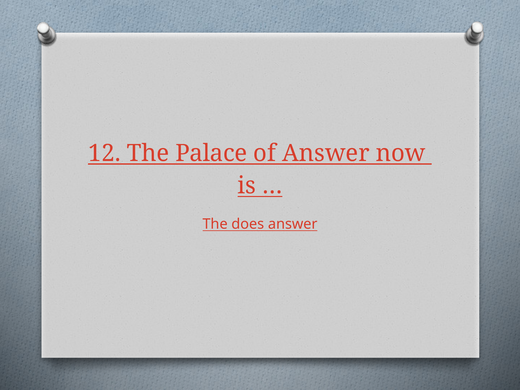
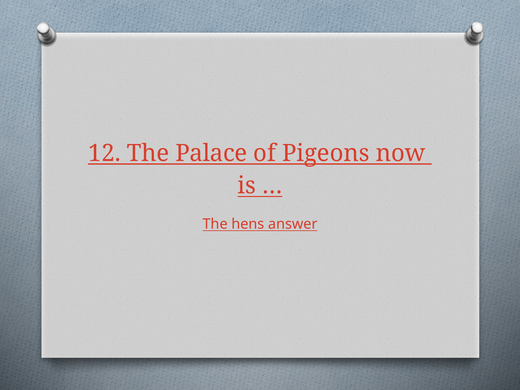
of Answer: Answer -> Pigeons (326, 153)
does: does -> hens (248, 224)
